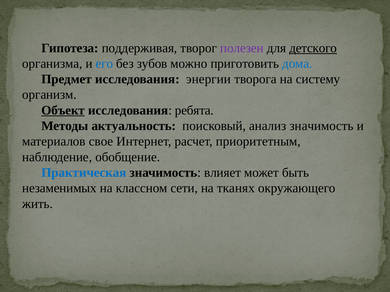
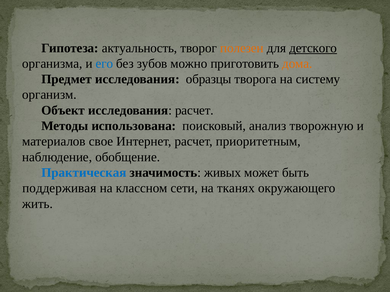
поддерживая: поддерживая -> актуальность (140, 48)
полезен colour: purple -> orange (242, 48)
дома colour: blue -> orange (297, 64)
энергии: энергии -> образцы (209, 79)
Объект underline: present -> none (63, 110)
исследования ребята: ребята -> расчет (194, 110)
актуальность: актуальность -> использована (134, 126)
анализ значимость: значимость -> творожную (322, 126)
влияет: влияет -> живых (223, 173)
незаменимых: незаменимых -> поддерживая (59, 188)
